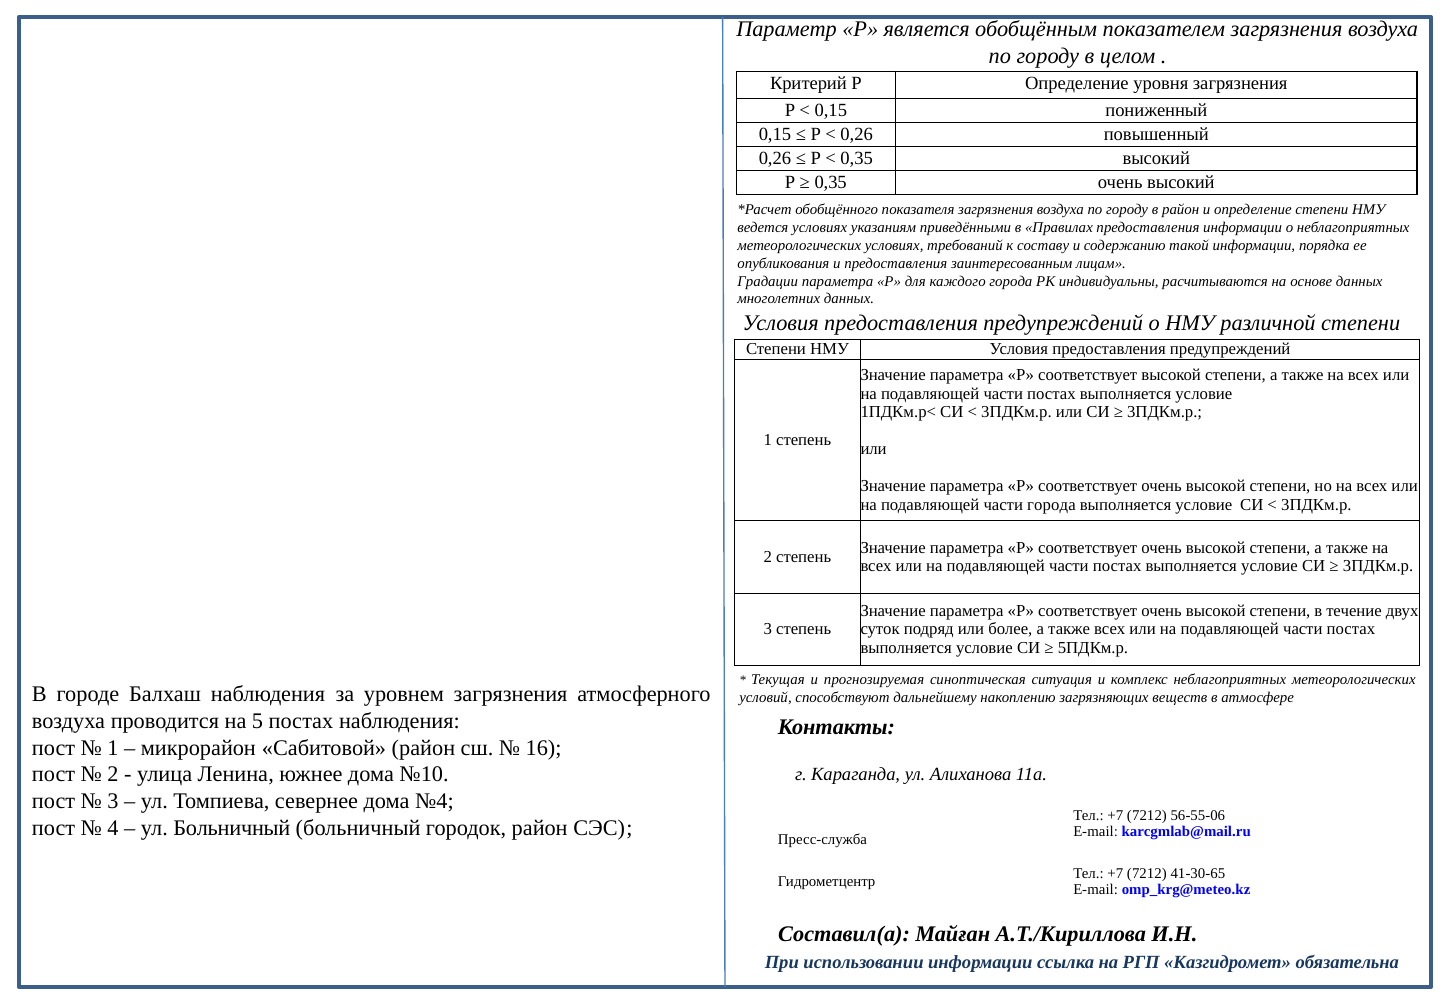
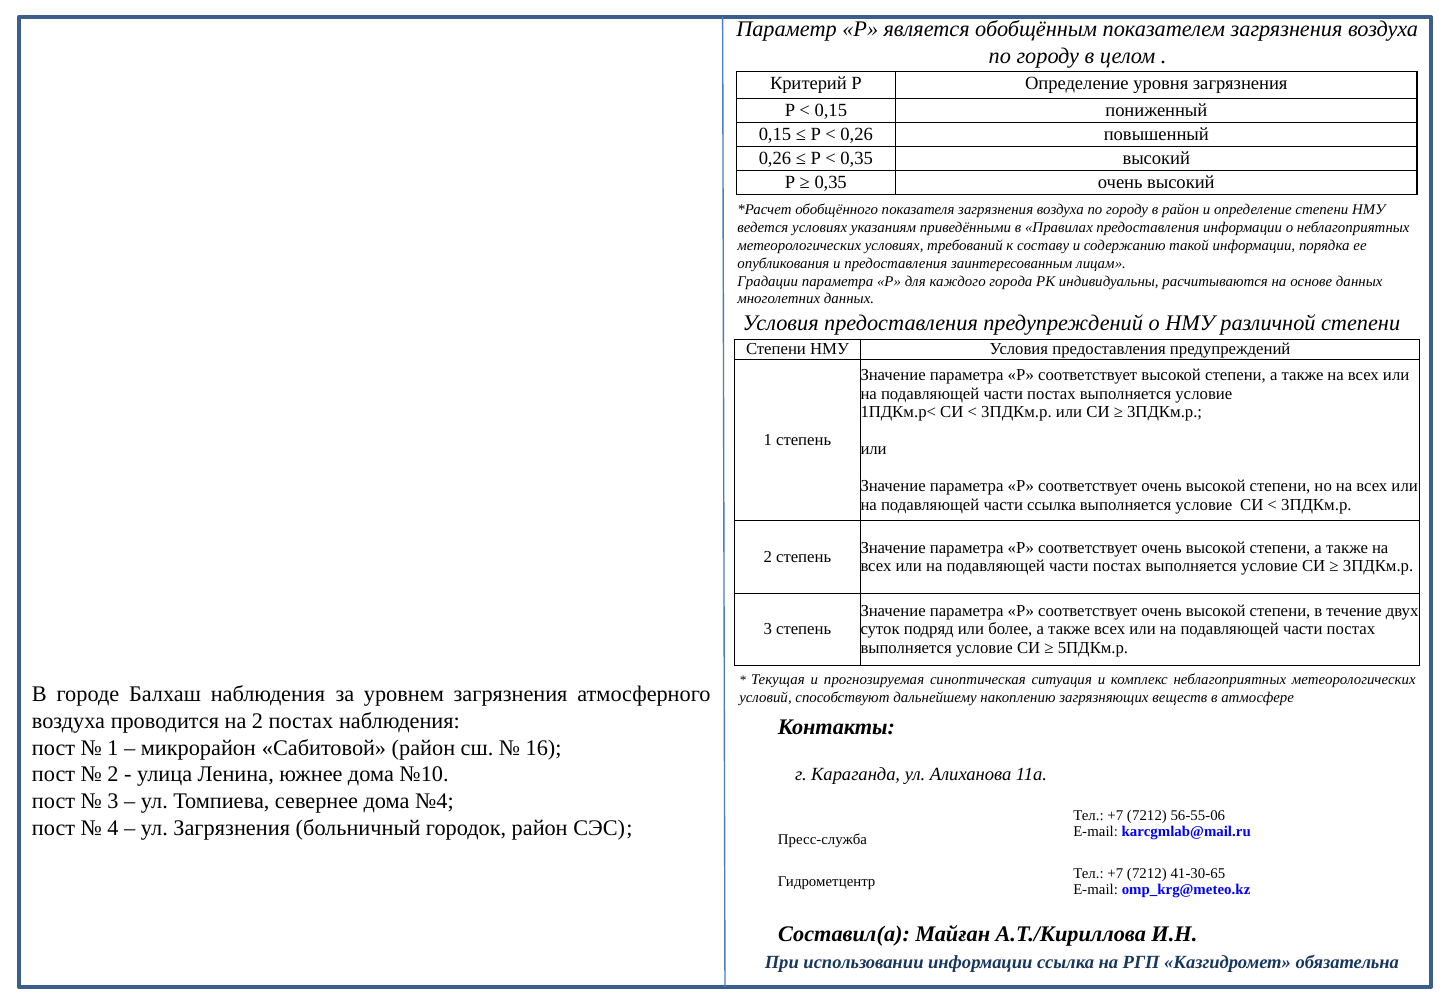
части города: города -> ссылка (1052, 505)
на 5: 5 -> 2 (258, 721)
ул Больничный: Больничный -> Загрязнения (232, 828)
